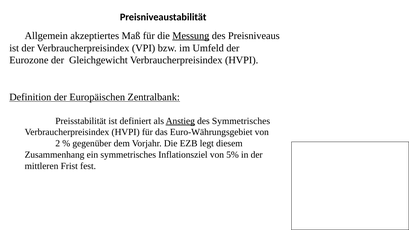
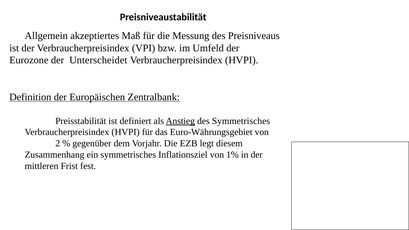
Messung underline: present -> none (191, 36)
Gleichgewicht: Gleichgewicht -> Unterscheidet (98, 60)
5%: 5% -> 1% (233, 155)
